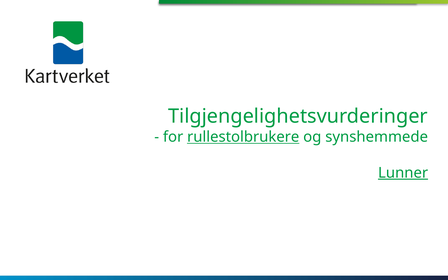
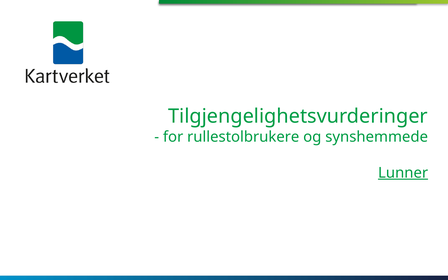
rullestolbrukere underline: present -> none (243, 137)
